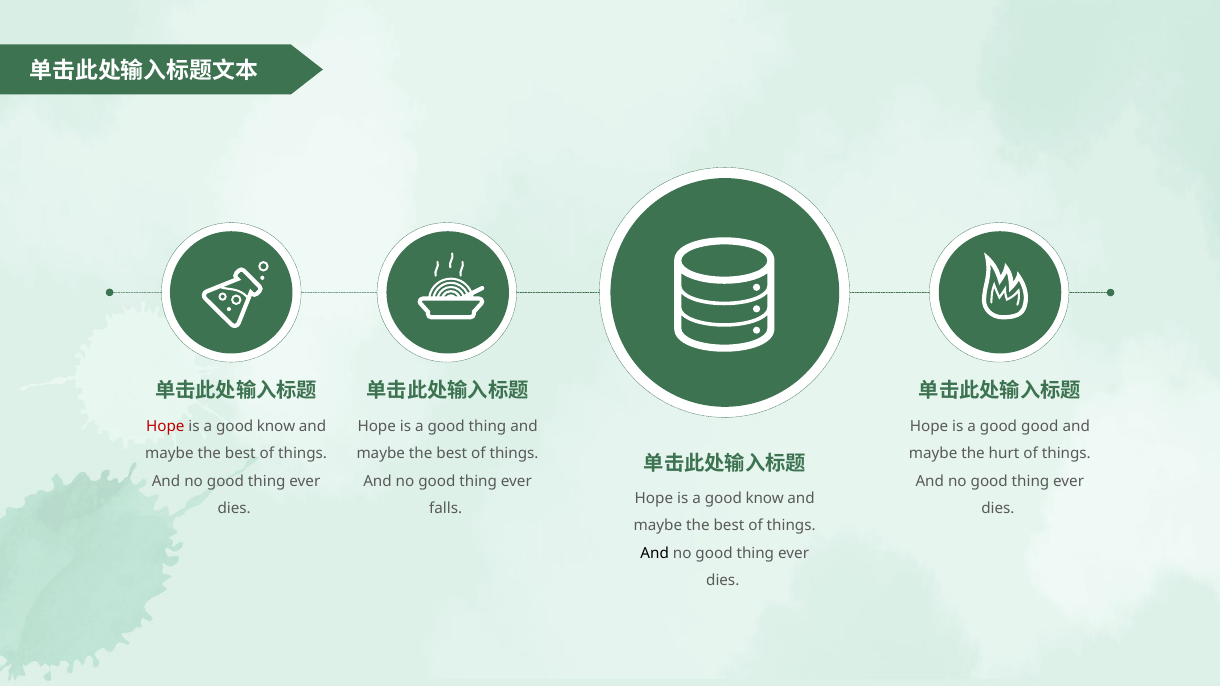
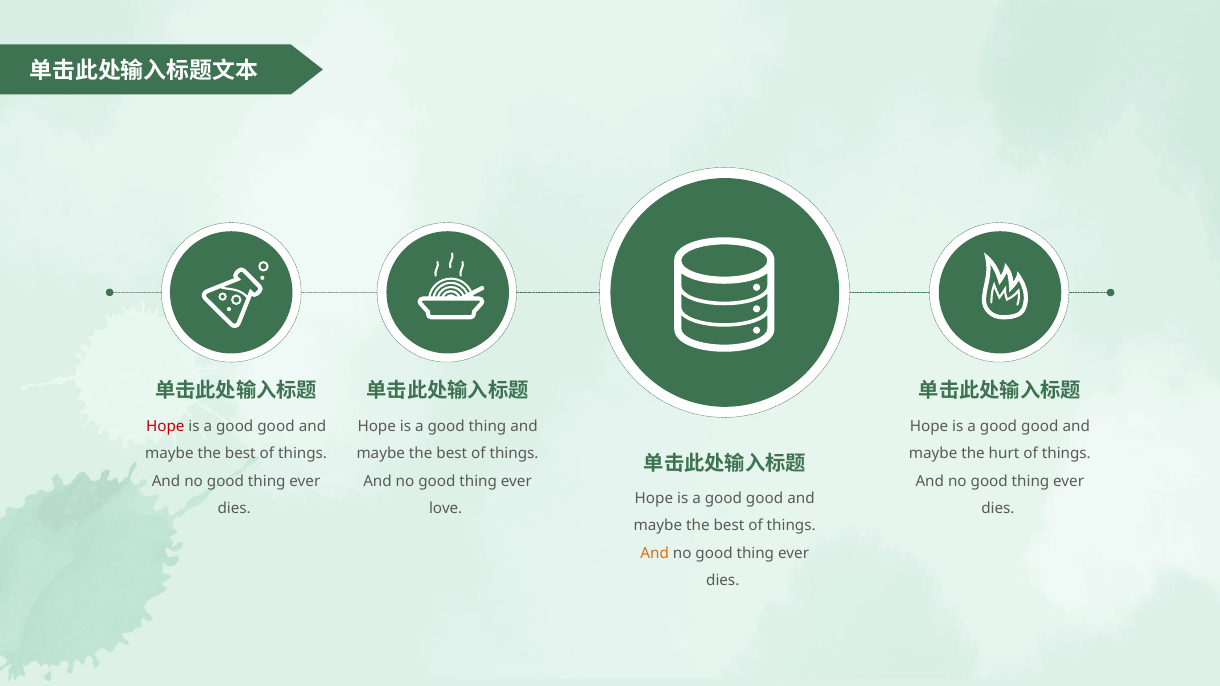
know: know -> good (276, 426)
know: know -> good (765, 499)
falls: falls -> love (446, 509)
And colour: black -> orange (655, 554)
